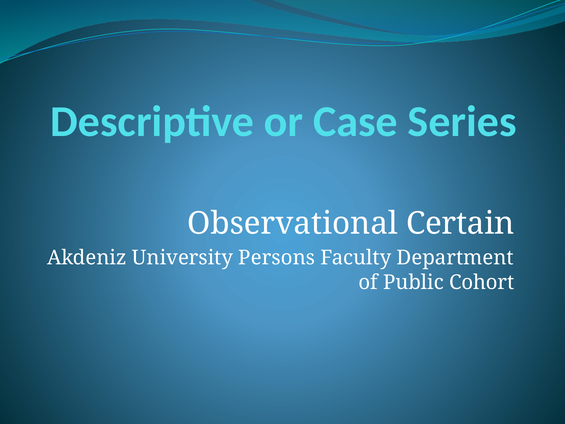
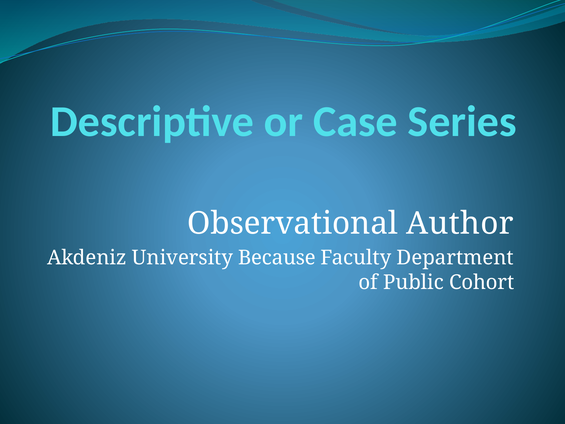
Certain: Certain -> Author (460, 223)
Persons: Persons -> Because (277, 258)
